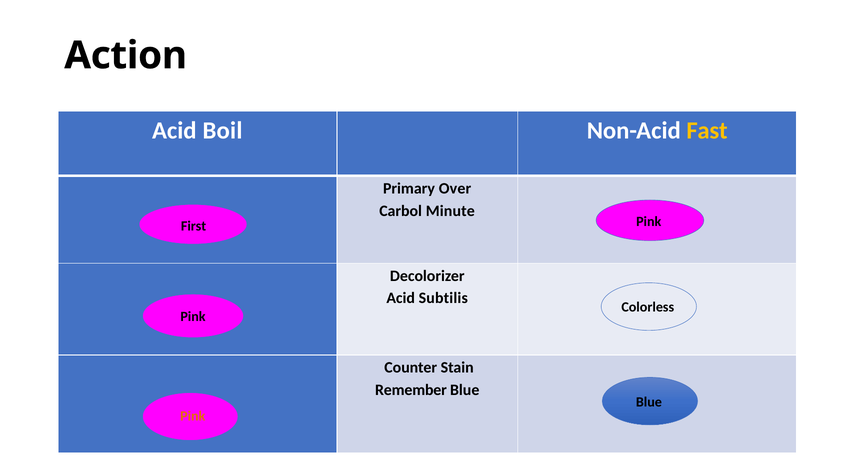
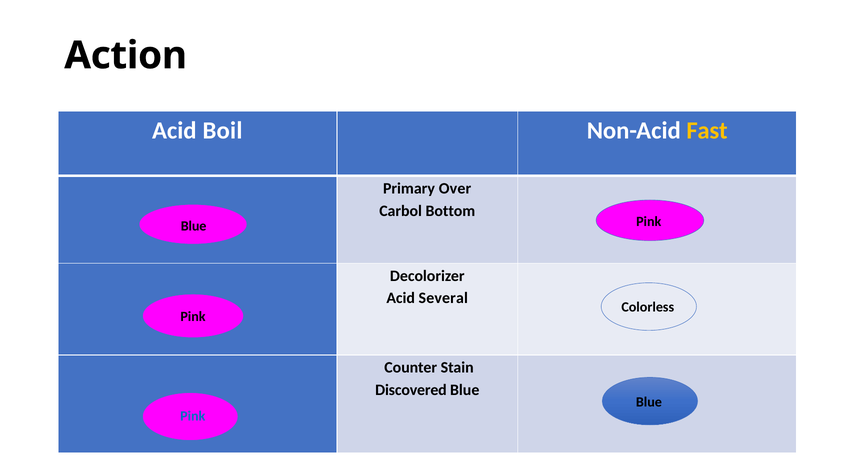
Minute: Minute -> Bottom (450, 211)
First: First -> Blue (194, 226)
Subtilis: Subtilis -> Several (443, 299)
Remember: Remember -> Discovered (411, 390)
Pink colour: orange -> blue (193, 417)
